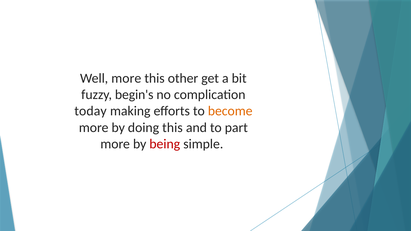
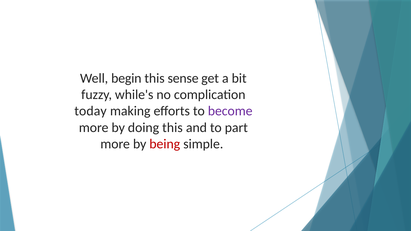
Well more: more -> begin (126, 78)
other: other -> sense (183, 78)
begin's: begin's -> while's (134, 95)
become colour: orange -> purple (230, 111)
